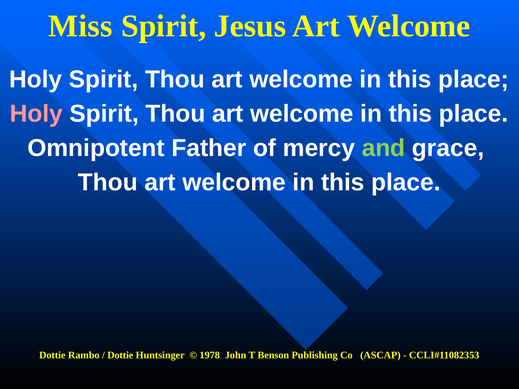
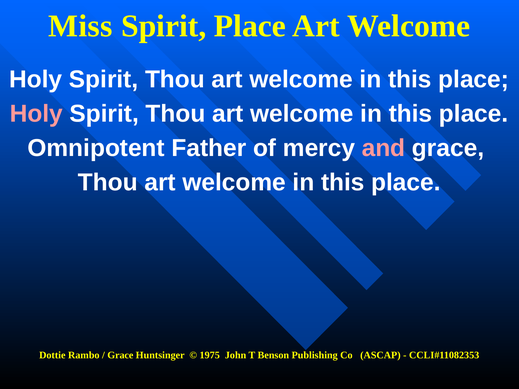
Spirit Jesus: Jesus -> Place (250, 26)
and colour: light green -> pink (384, 148)
Dottie: Dottie -> Grace (120, 355)
1978: 1978 -> 1975 (210, 355)
